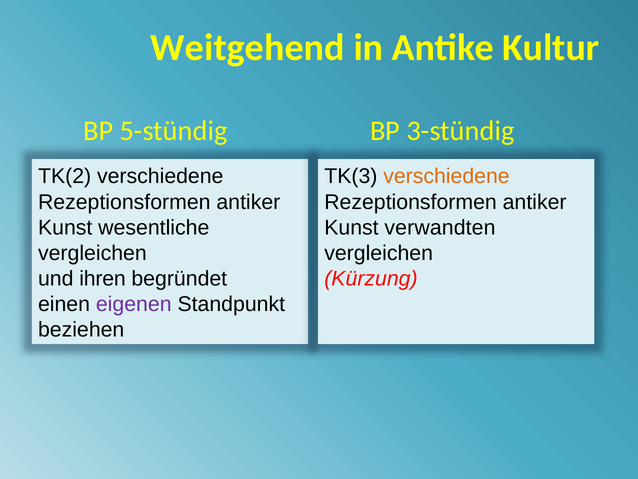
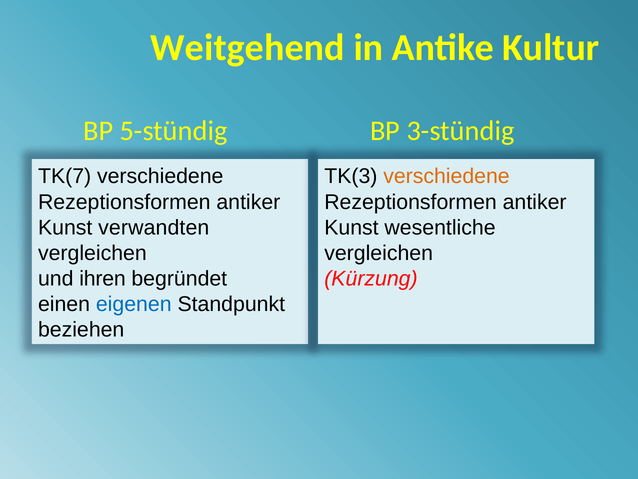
TK(2: TK(2 -> TK(7 (65, 176)
wesentliche: wesentliche -> verwandten (154, 227)
verwandten: verwandten -> wesentliche (440, 227)
eigenen colour: purple -> blue (134, 304)
